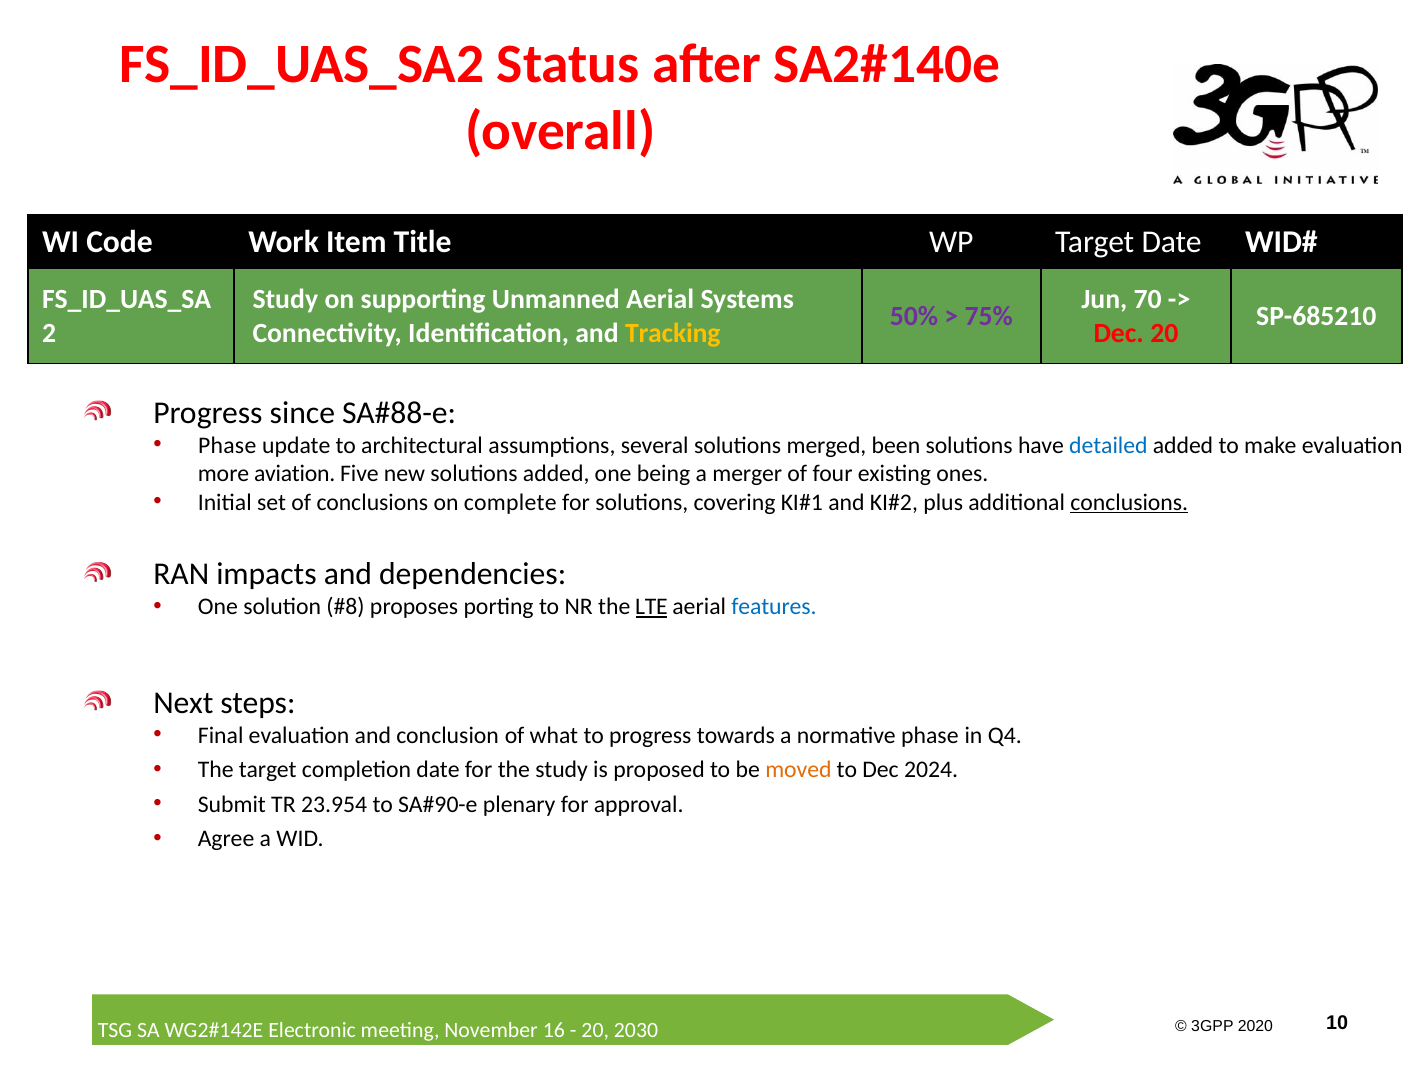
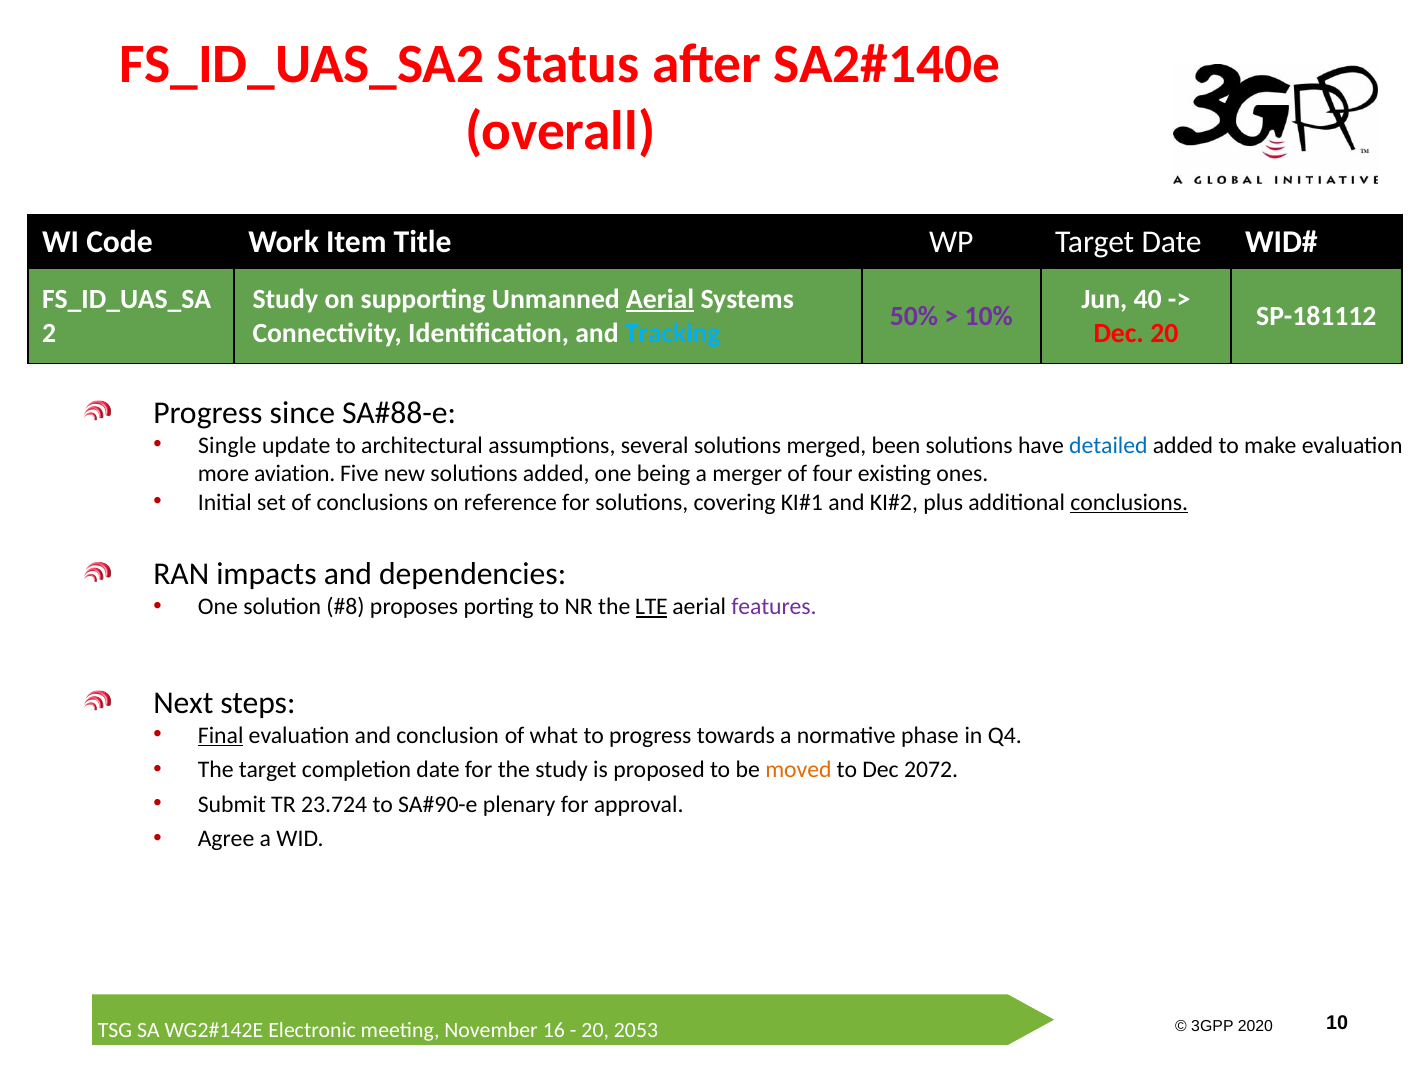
Aerial underline: none -> present (660, 299)
70: 70 -> 40 (1148, 299)
75%: 75% -> 10% (989, 316)
SP-685210: SP-685210 -> SP-181112 (1316, 316)
Tracking colour: yellow -> light blue (673, 333)
Phase: Phase -> Single (227, 445)
complete: complete -> reference (510, 502)
features colour: blue -> purple (774, 607)
Final underline: none -> present (221, 735)
2024: 2024 -> 2072 (931, 769)
23.954: 23.954 -> 23.724 (334, 804)
2030: 2030 -> 2053 (636, 1029)
